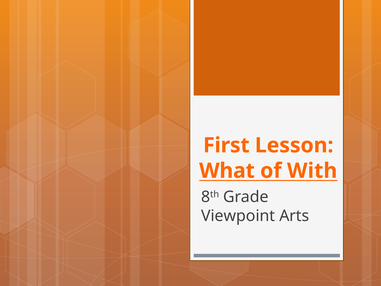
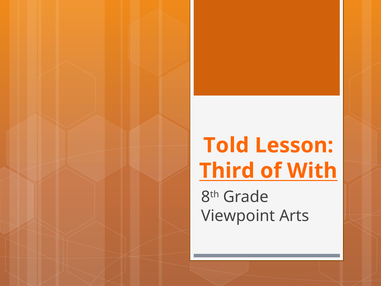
First: First -> Told (226, 145)
What: What -> Third (227, 171)
